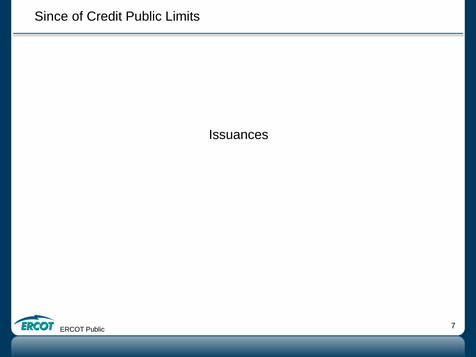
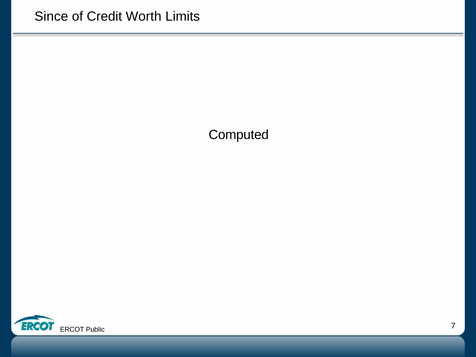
Credit Public: Public -> Worth (144, 16)
Issuances: Issuances -> Computed (239, 135)
